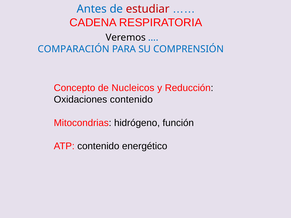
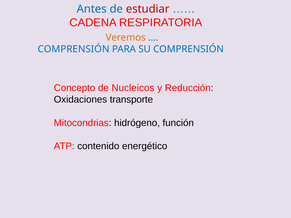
Veremos colour: black -> orange (126, 37)
COMPARACIÓN: COMPARACIÓN -> COMPRENSIÓN (74, 49)
Oxidaciones contenido: contenido -> transporte (131, 100)
